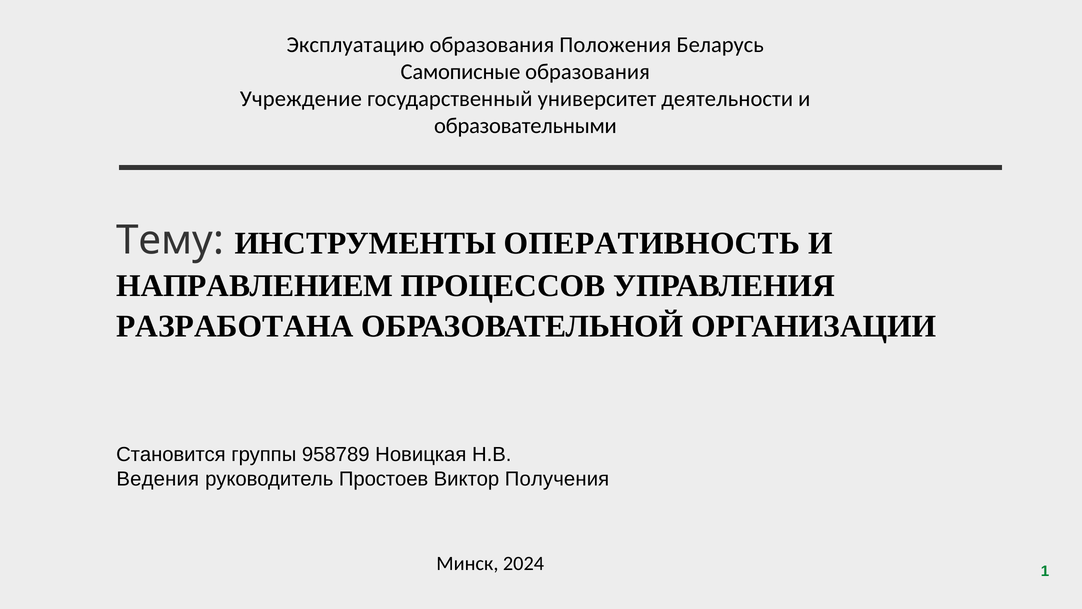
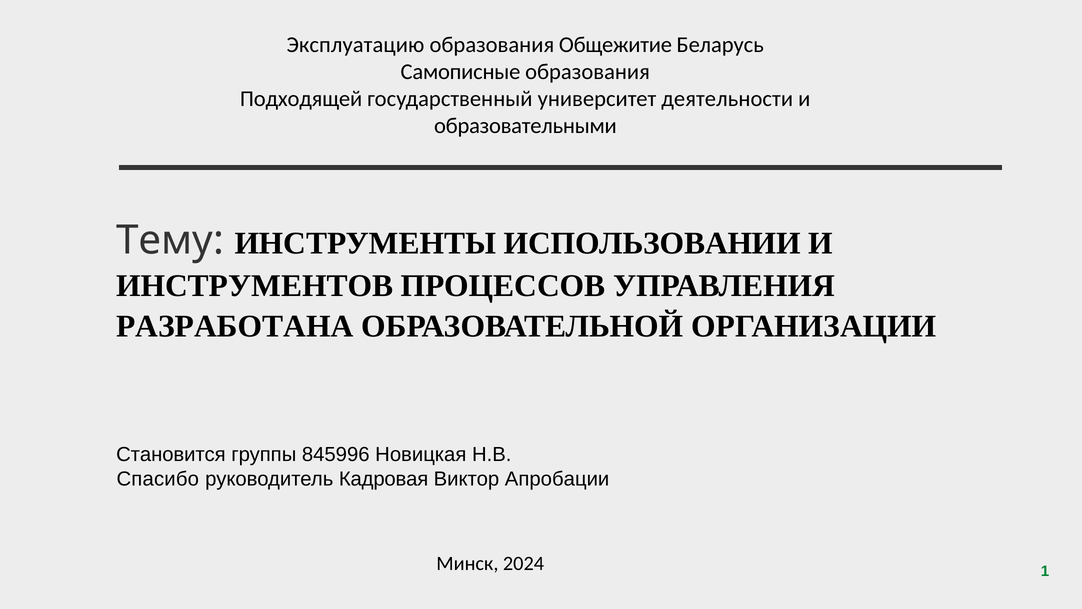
Положения: Положения -> Общежитие (615, 45)
Учреждение: Учреждение -> Подходящей (301, 99)
ОПЕРАТИВНОСТЬ: ОПЕРАТИВНОСТЬ -> ИСПОЛЬЗОВАНИИ (652, 243)
НАПРАВЛЕНИЕМ: НАПРАВЛЕНИЕМ -> ИНСТРУМЕНТОВ (255, 286)
958789: 958789 -> 845996 (336, 455)
Ведения: Ведения -> Спасибо (158, 479)
Простоев: Простоев -> Кадровая (384, 479)
Получения: Получения -> Апробации (557, 479)
